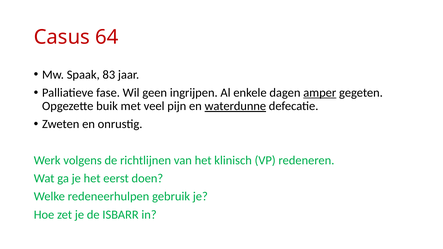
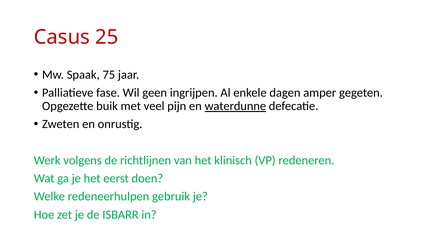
64: 64 -> 25 (107, 37)
83: 83 -> 75 (109, 75)
amper underline: present -> none (320, 93)
